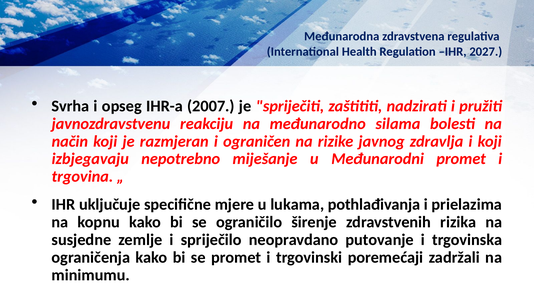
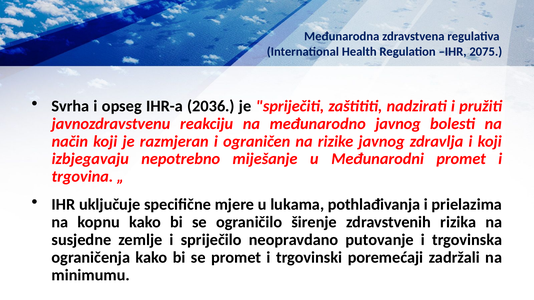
2027: 2027 -> 2075 (486, 52)
2007: 2007 -> 2036 (211, 106)
međunarodno silama: silama -> javnog (398, 124)
